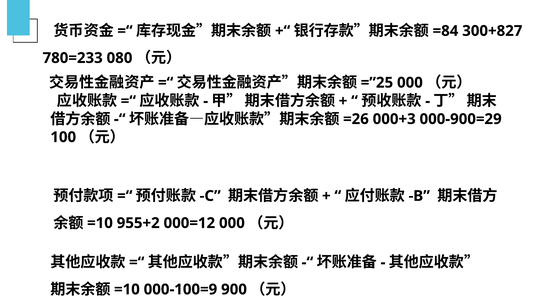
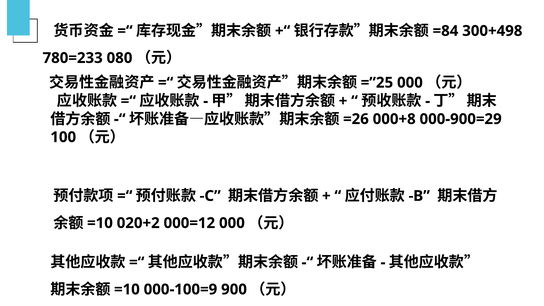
300+827: 300+827 -> 300+498 (492, 31)
000+3: 000+3 -> 000+8 (394, 119)
955+2: 955+2 -> 020+2 (138, 223)
